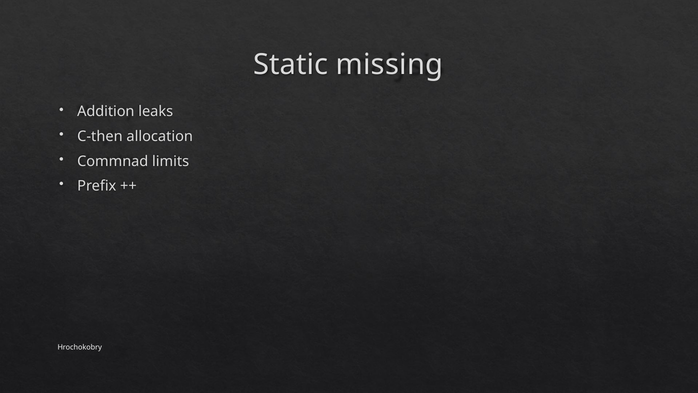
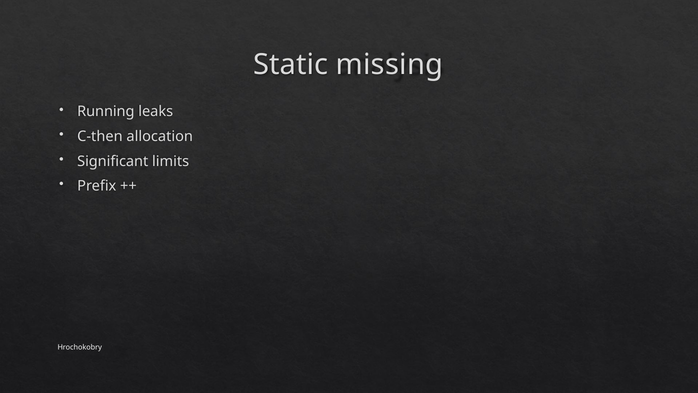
Addition: Addition -> Running (106, 112)
Commnad: Commnad -> Significant (113, 161)
